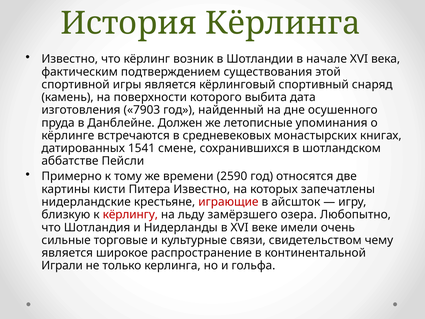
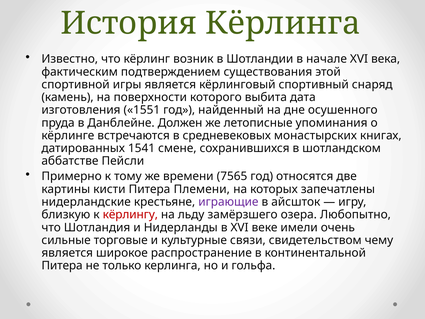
7903: 7903 -> 1551 (142, 110)
2590: 2590 -> 7565 (232, 176)
Питера Известно: Известно -> Племени (202, 189)
играющие colour: red -> purple (228, 202)
Играли: Играли -> Питера (62, 266)
